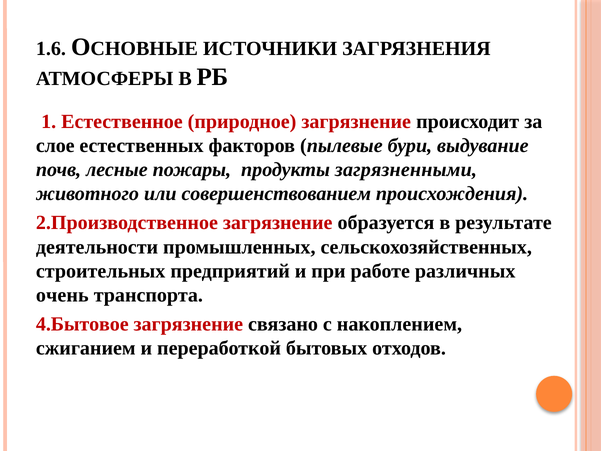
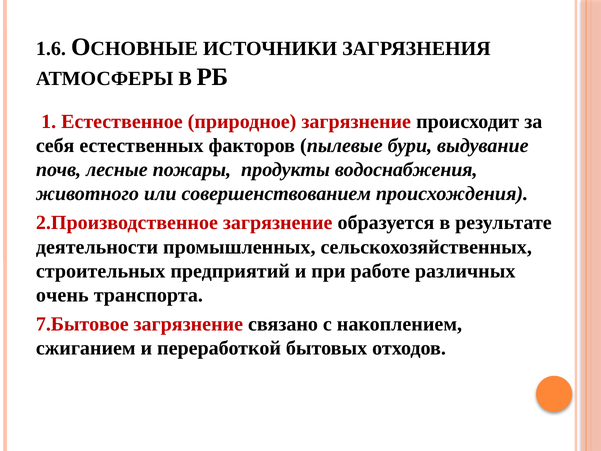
слое: слое -> себя (55, 146)
загрязненными: загрязненными -> водоснабжения (406, 170)
4.Бытовое: 4.Бытовое -> 7.Бытовое (82, 324)
